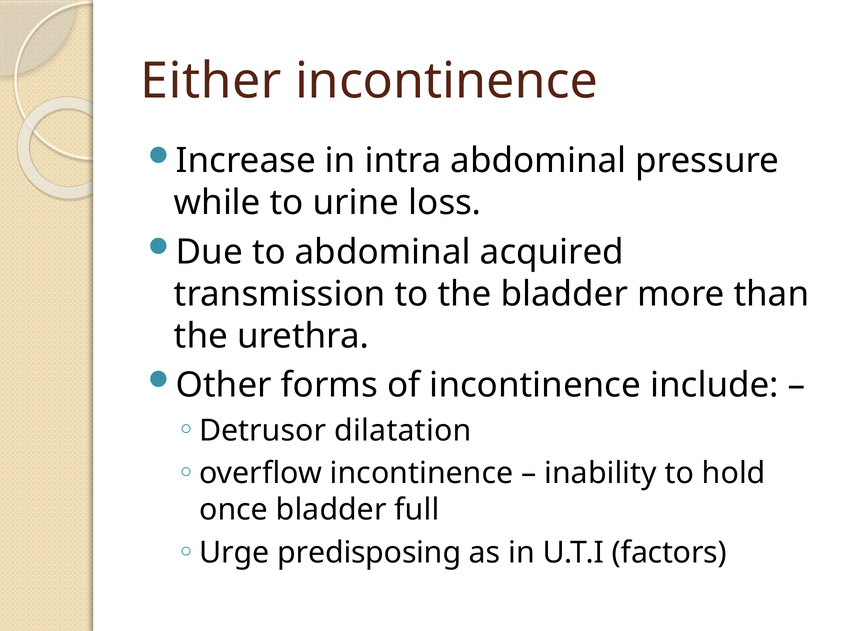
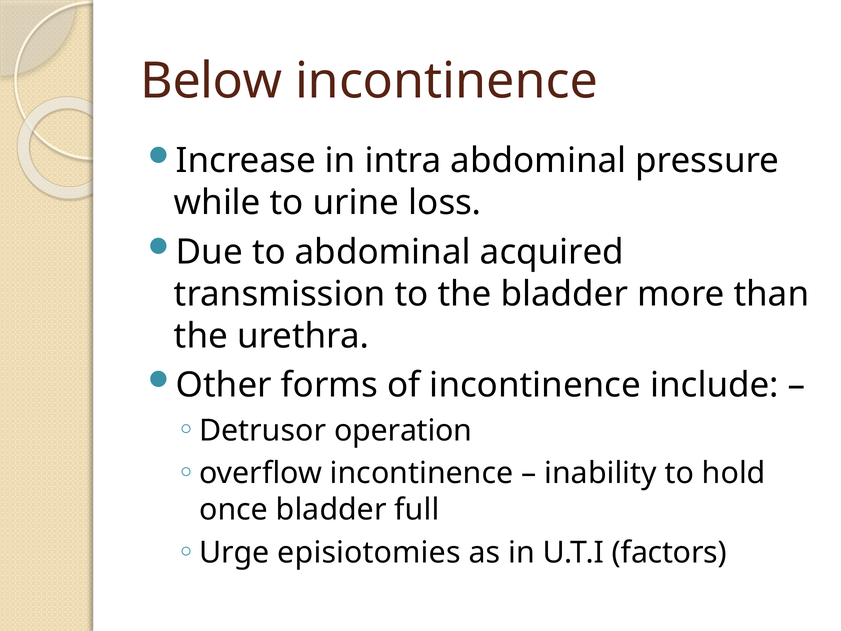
Either: Either -> Below (211, 81)
dilatation: dilatation -> operation (403, 430)
predisposing: predisposing -> episiotomies (369, 553)
